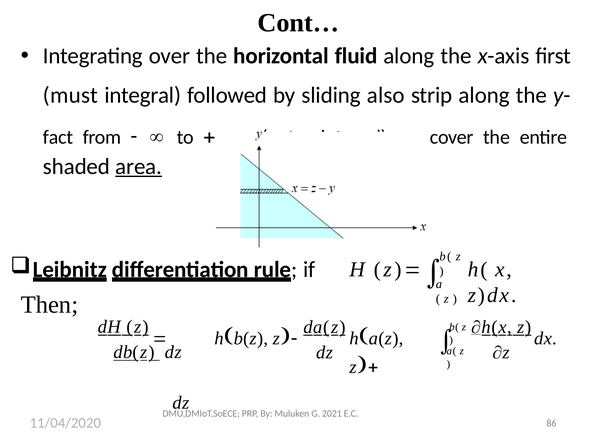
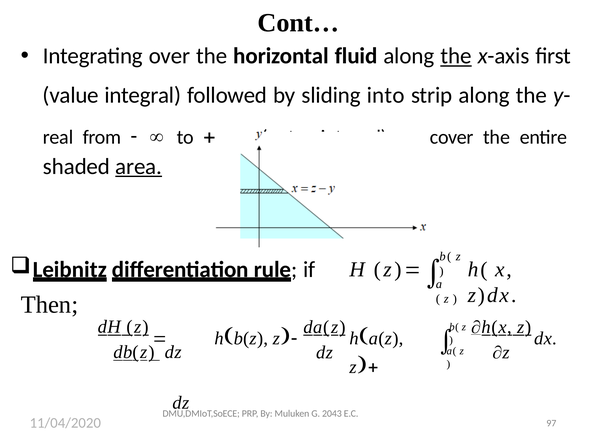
the underline: none -> present (456, 56)
must: must -> value (71, 95)
also: also -> into (386, 95)
fact: fact -> real (58, 137)
2021: 2021 -> 2043 (332, 414)
86: 86 -> 97 (551, 423)
